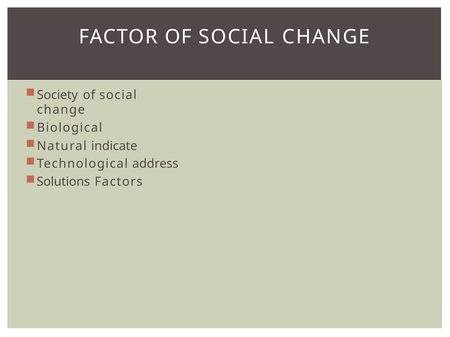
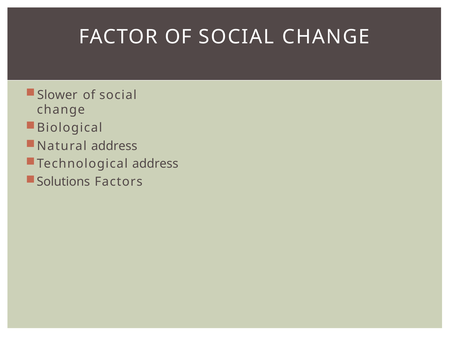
Society: Society -> Slower (57, 95)
Natural indicate: indicate -> address (114, 146)
